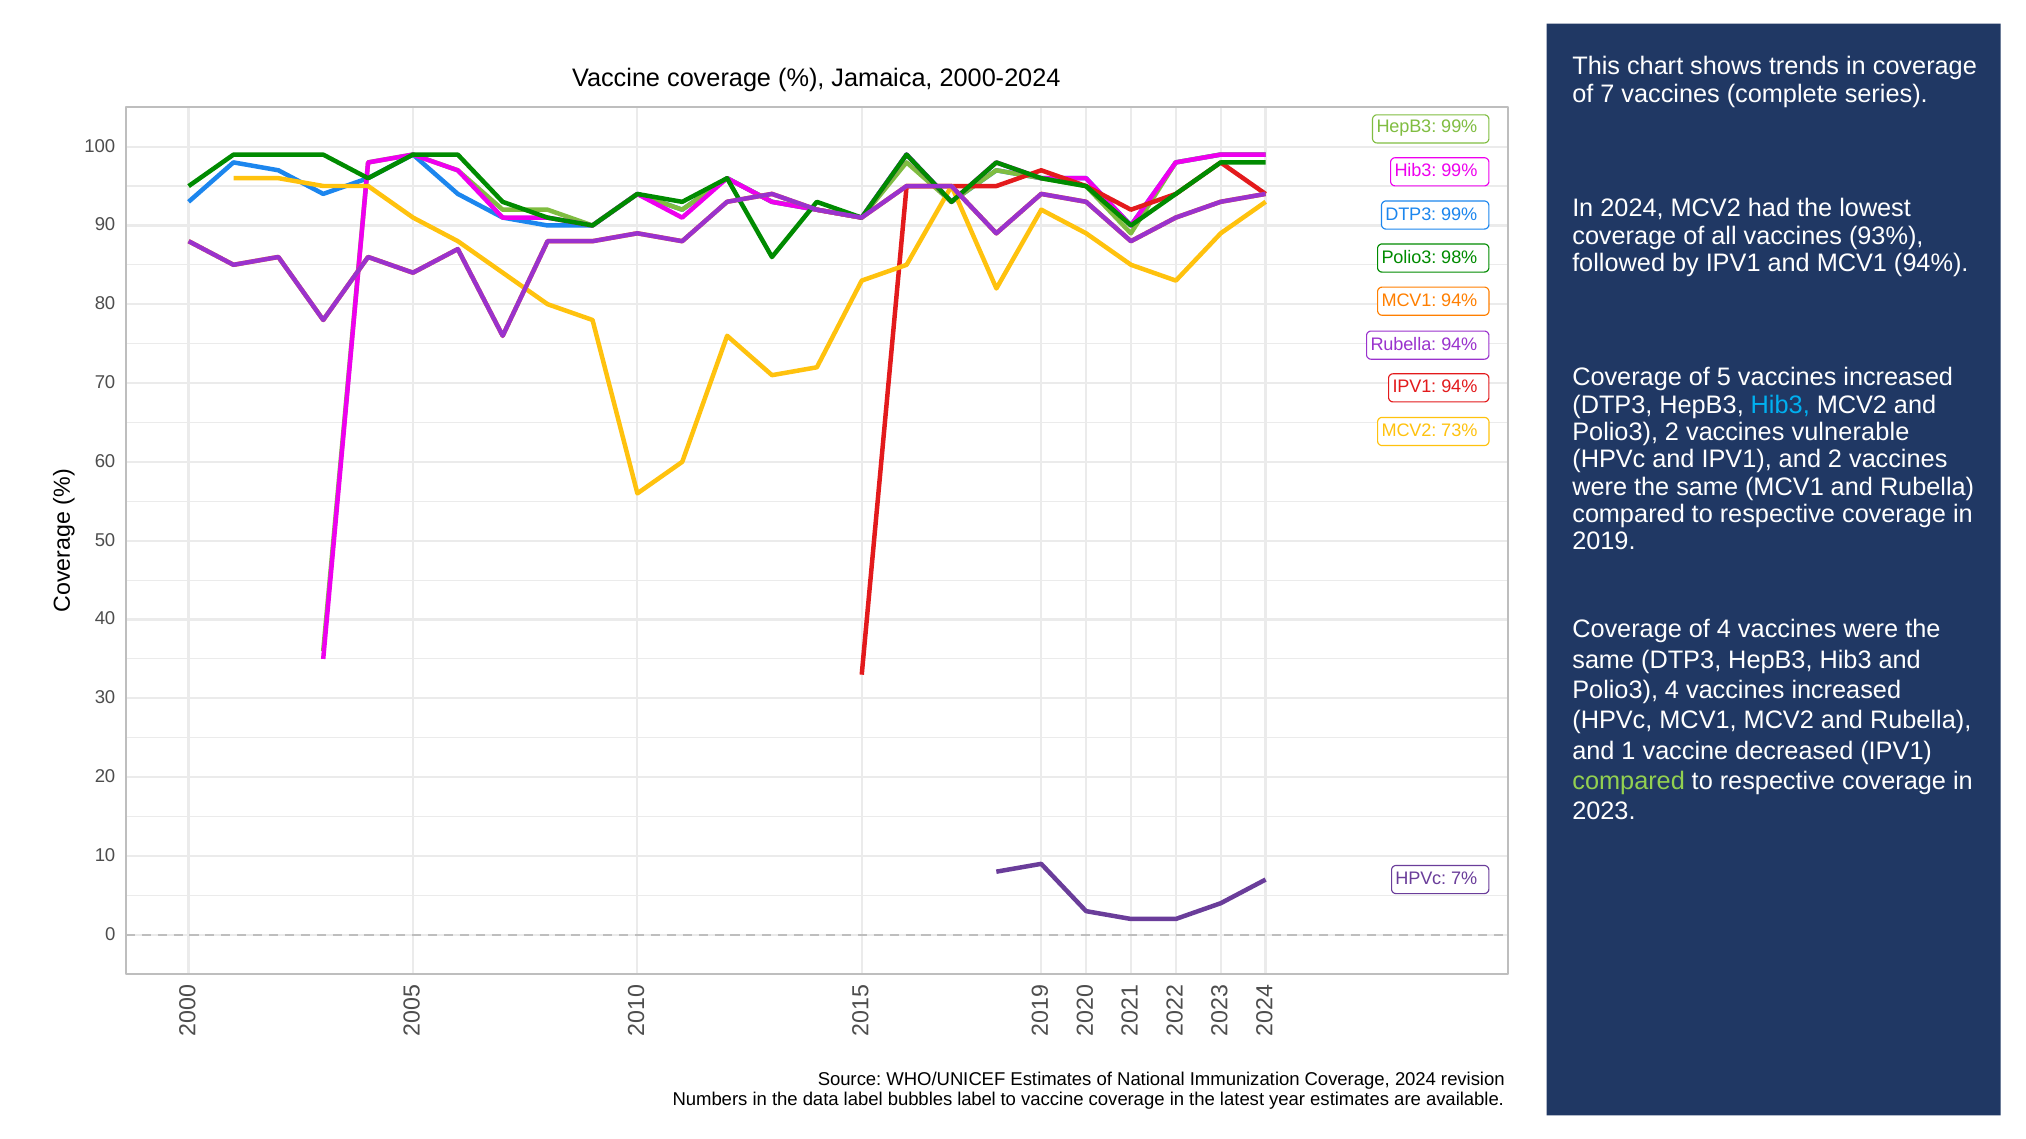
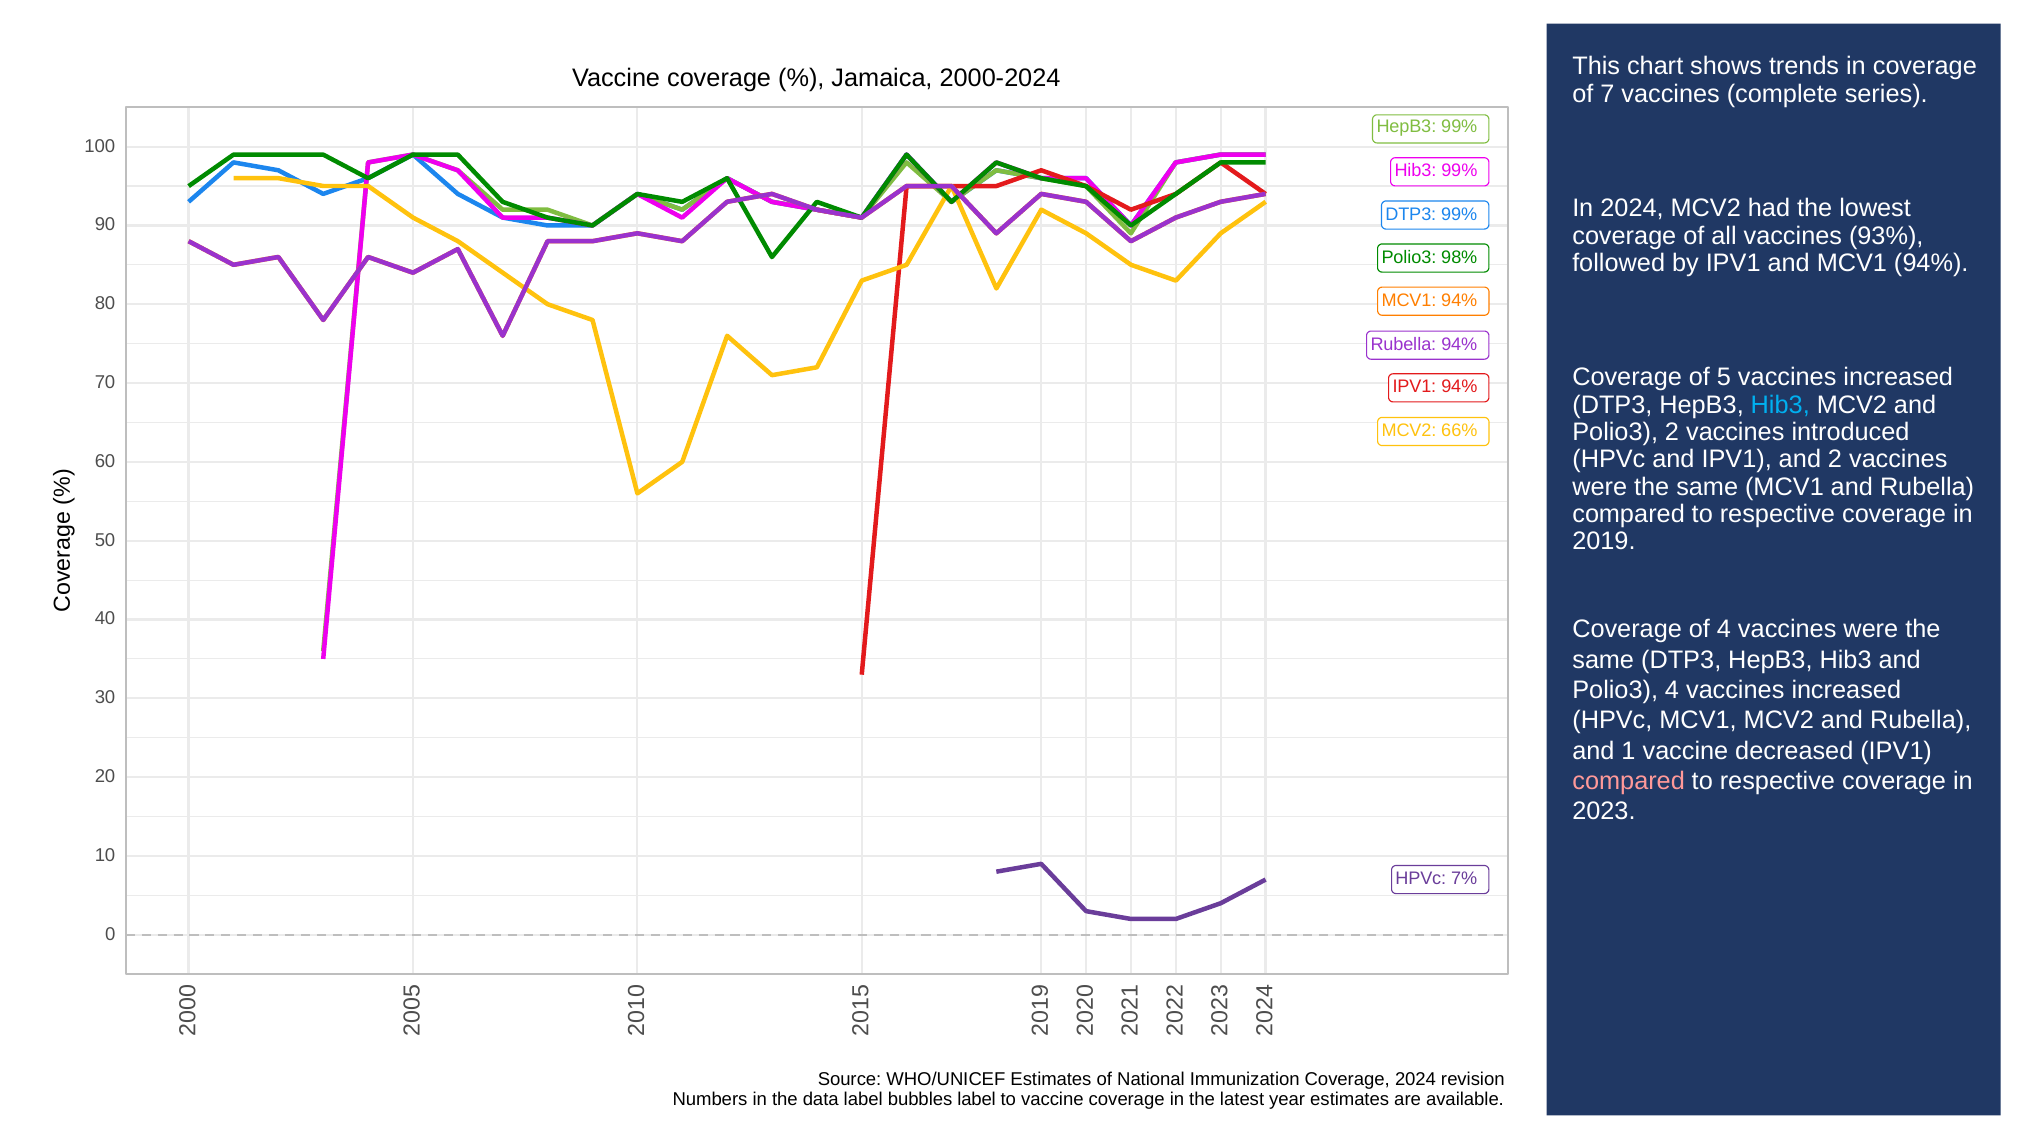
vulnerable: vulnerable -> introduced (1850, 432)
73%: 73% -> 66% (1459, 431)
compared colour: light green -> pink (1629, 782)
